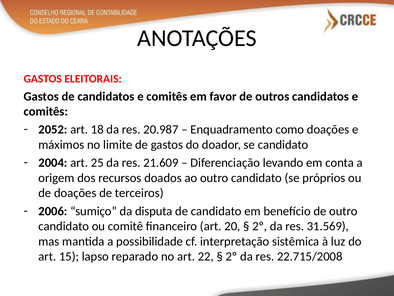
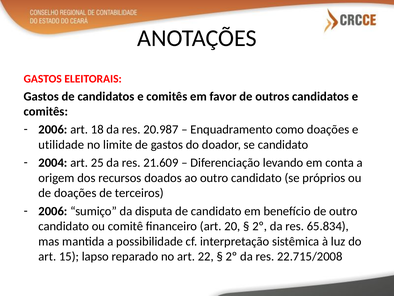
2052: 2052 -> 2006 (53, 129)
máximos: máximos -> utilidade (61, 144)
31.569: 31.569 -> 65.834 (328, 226)
